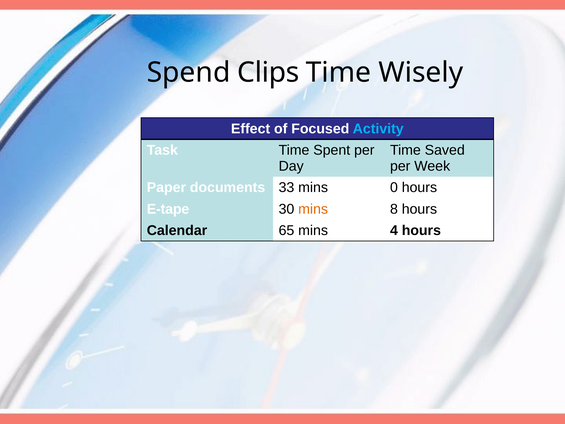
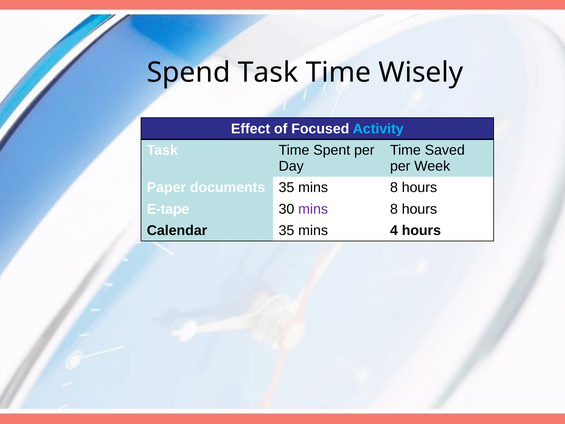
Spend Clips: Clips -> Task (268, 73)
documents 33: 33 -> 35 (286, 187)
0: 0 -> 8 (394, 187)
mins colour: orange -> purple (313, 209)
Calendar 65: 65 -> 35 (286, 230)
